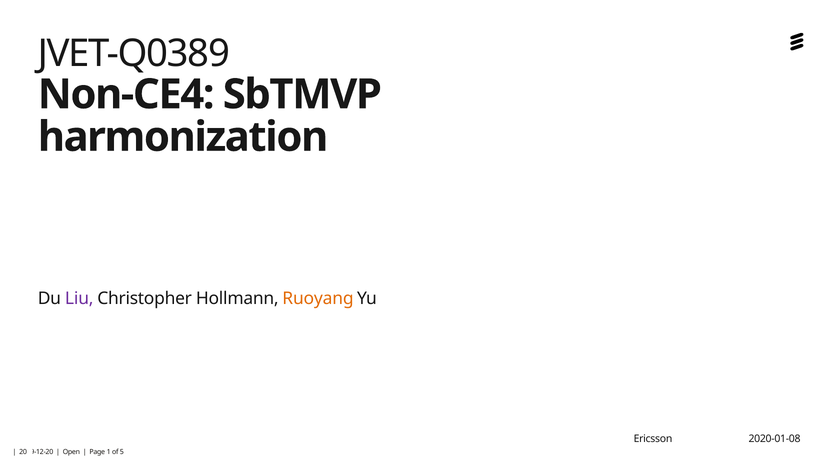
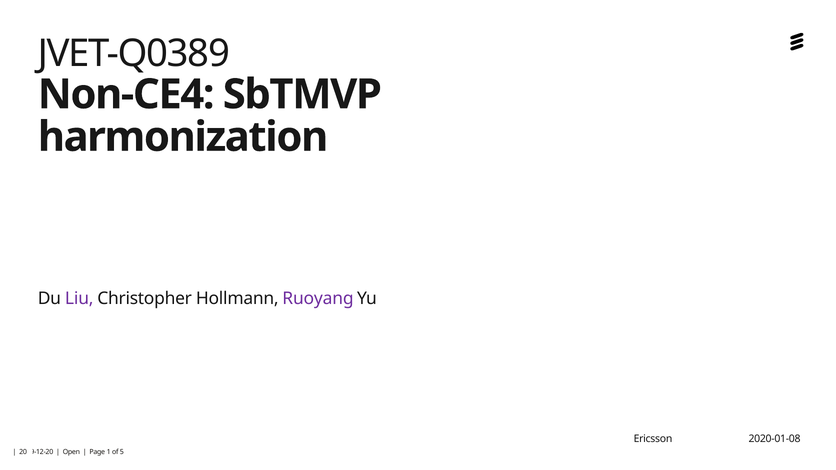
Ruoyang colour: orange -> purple (318, 299)
